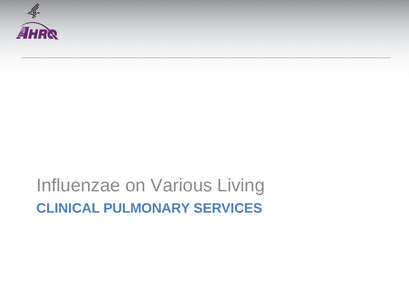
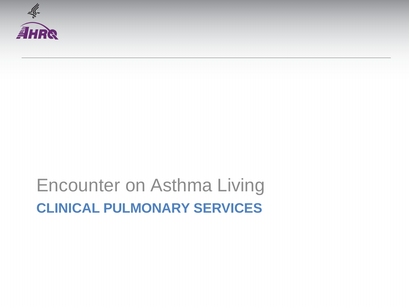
Influenzae: Influenzae -> Encounter (78, 185)
Various: Various -> Asthma (181, 185)
